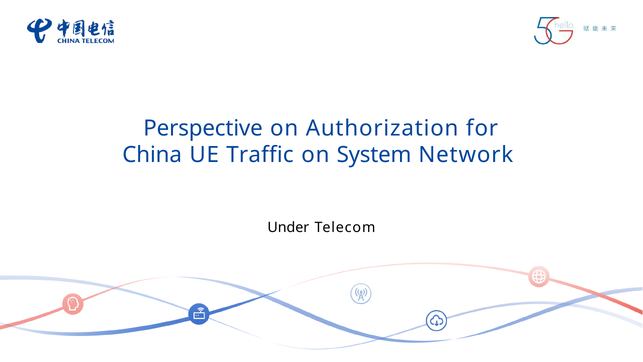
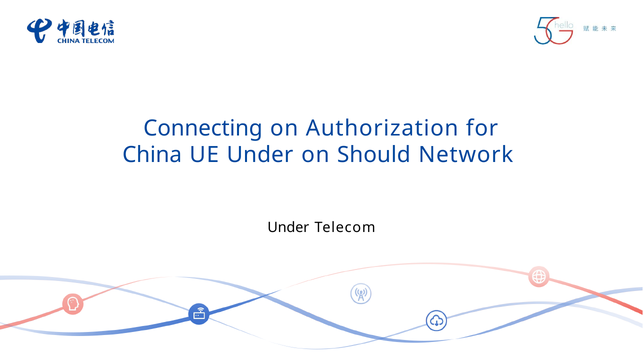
Perspective: Perspective -> Connecting (203, 128)
UE Traffic: Traffic -> Under (260, 155)
System: System -> Should (374, 155)
